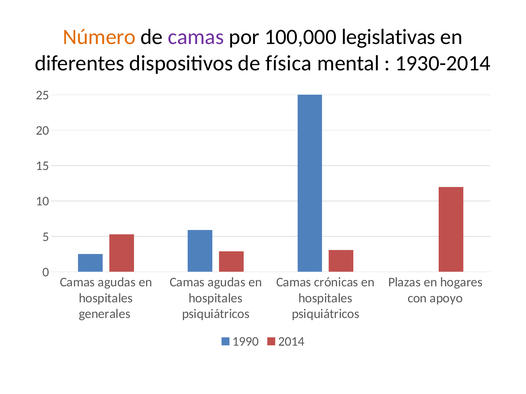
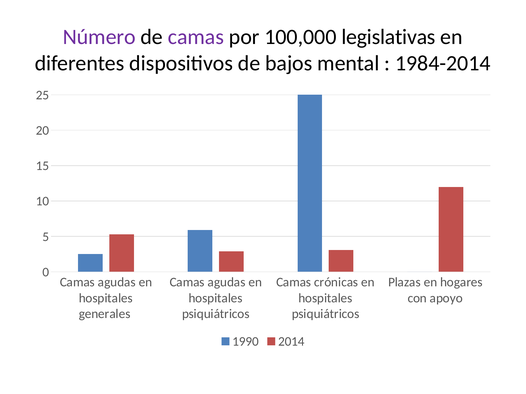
Número colour: orange -> purple (99, 37)
física: física -> bajos (289, 63)
1930-2014: 1930-2014 -> 1984-2014 (443, 63)
